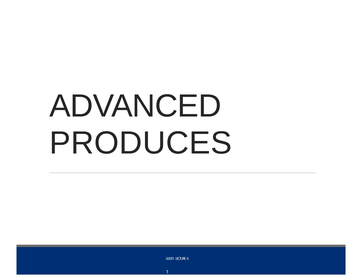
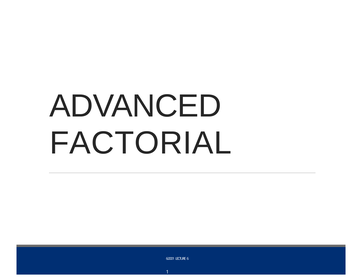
PRODUCES: PRODUCES -> FACTORIAL (141, 143)
